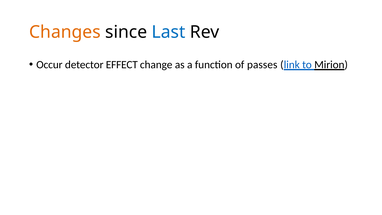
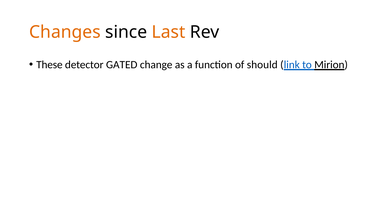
Last colour: blue -> orange (169, 32)
Occur: Occur -> These (49, 65)
EFFECT: EFFECT -> GATED (122, 65)
passes: passes -> should (262, 65)
